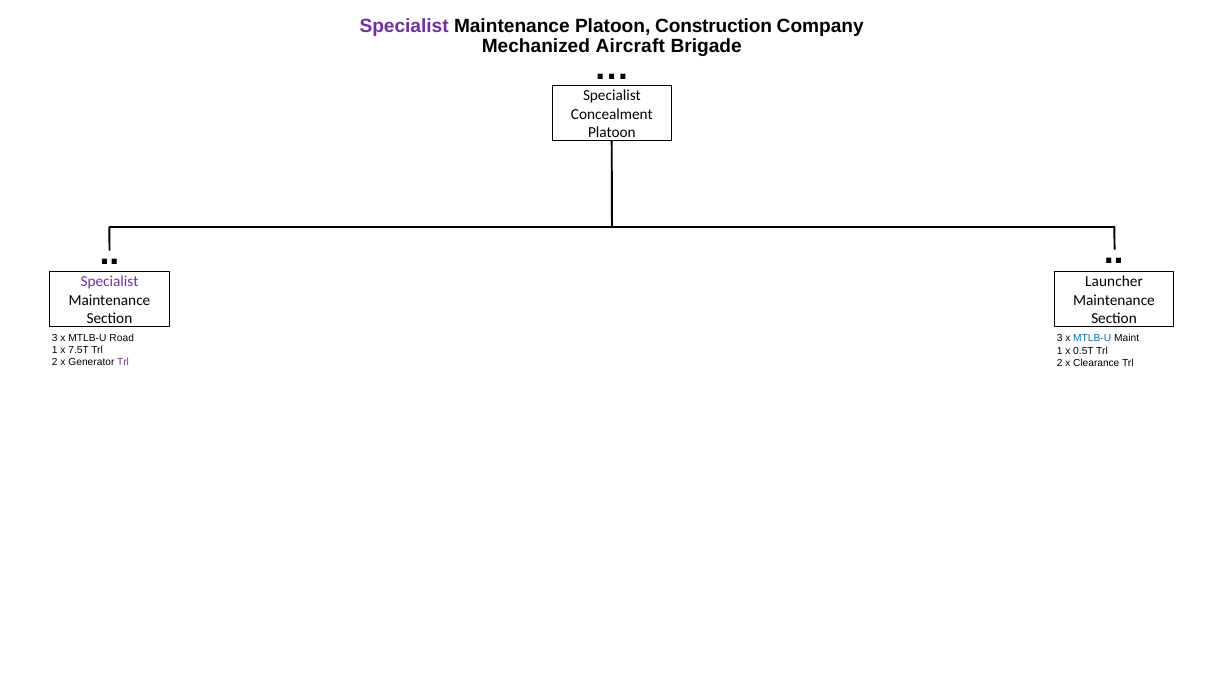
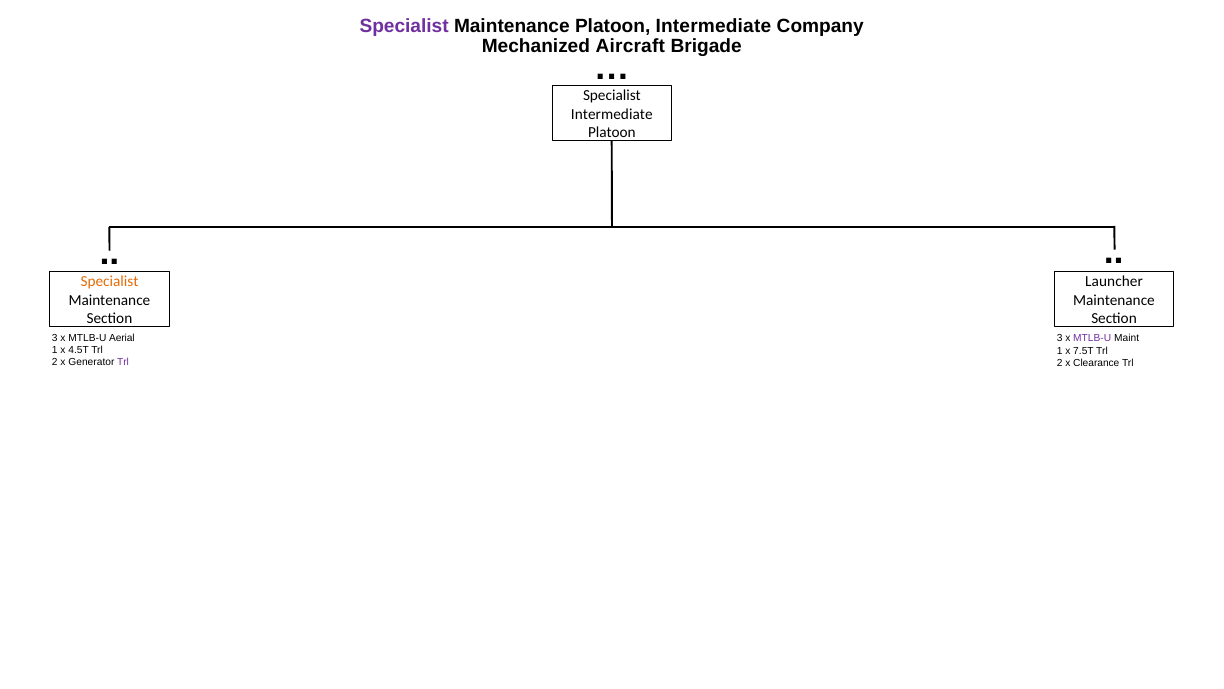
Platoon Construction: Construction -> Intermediate (713, 26)
Concealment: Concealment -> Intermediate (612, 114)
Specialist colour: purple -> orange (110, 282)
Road: Road -> Aerial (122, 337)
MTLB-U colour: blue -> purple (1092, 338)
7.5T: 7.5T -> 4.5T (79, 350)
0.5T: 0.5T -> 7.5T (1083, 351)
